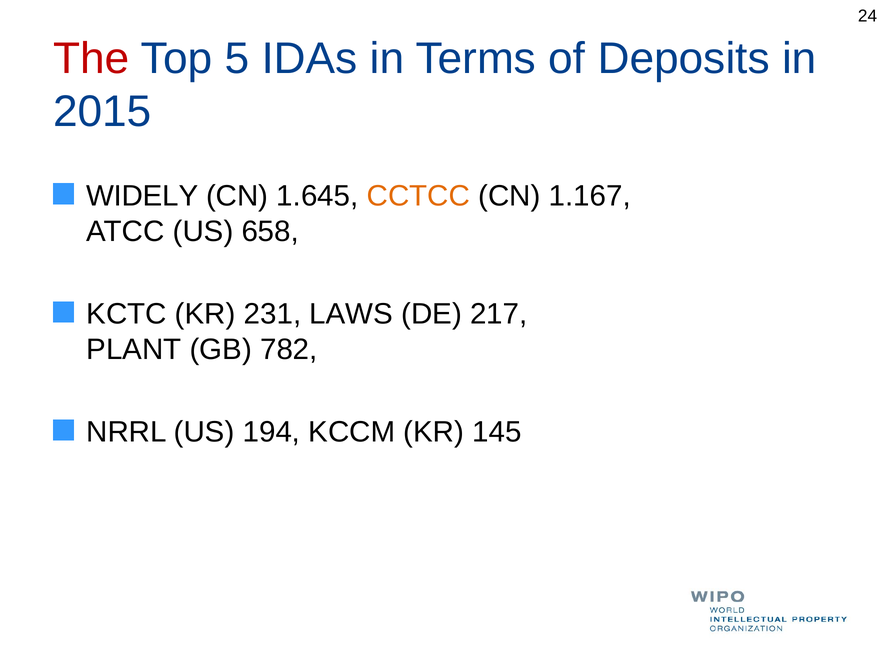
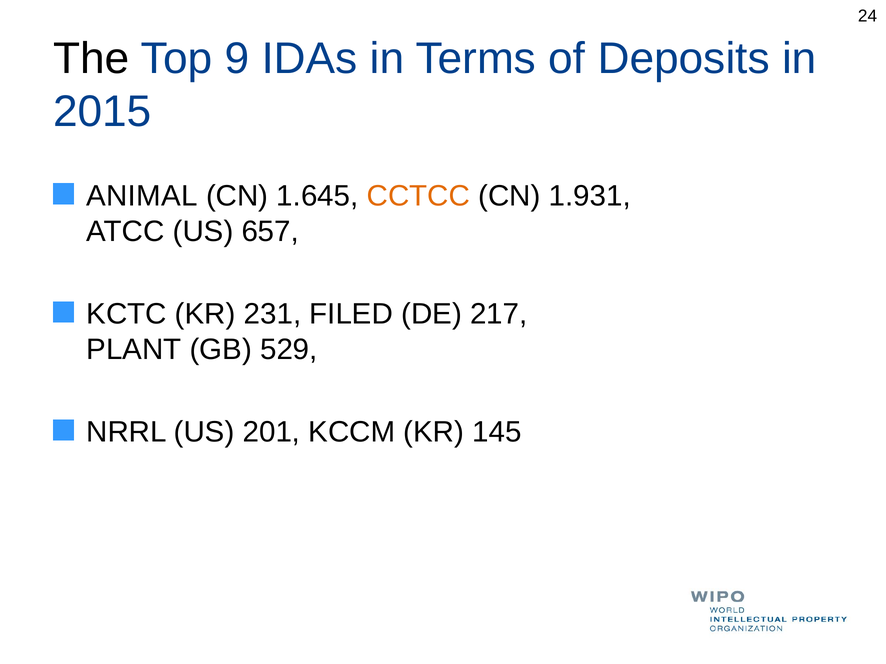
The colour: red -> black (91, 58)
5: 5 -> 9 (237, 58)
WIDELY: WIDELY -> ANIMAL (142, 196)
1.167: 1.167 -> 1.931 (590, 196)
658: 658 -> 657 (270, 231)
LAWS: LAWS -> FILED (351, 314)
782: 782 -> 529 (289, 350)
194: 194 -> 201 (271, 432)
